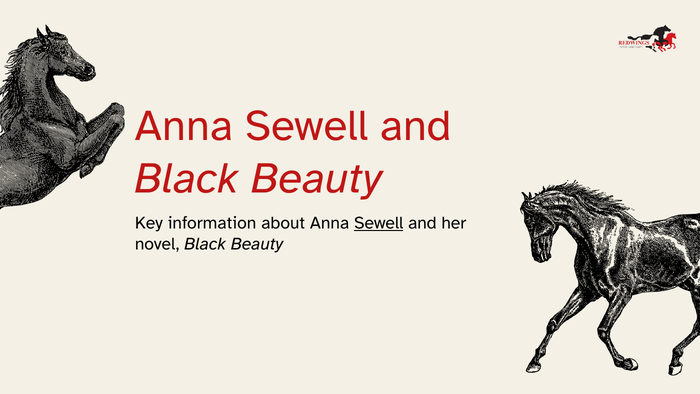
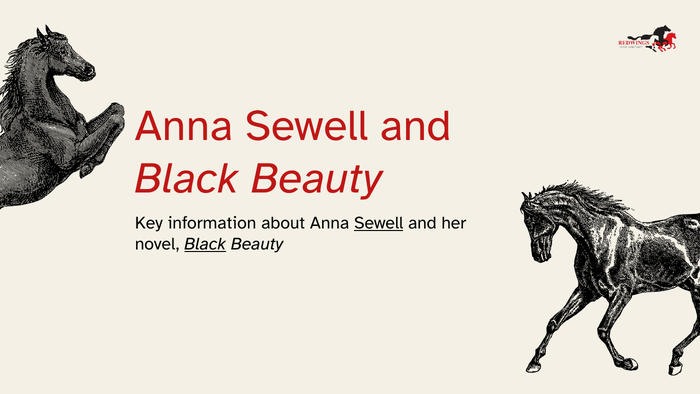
Black underline: none -> present (205, 244)
